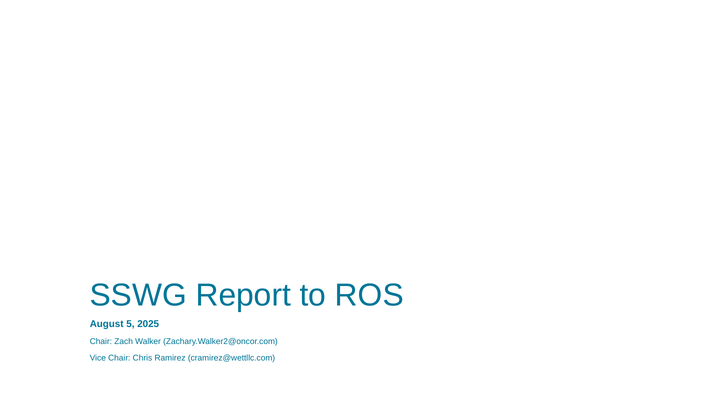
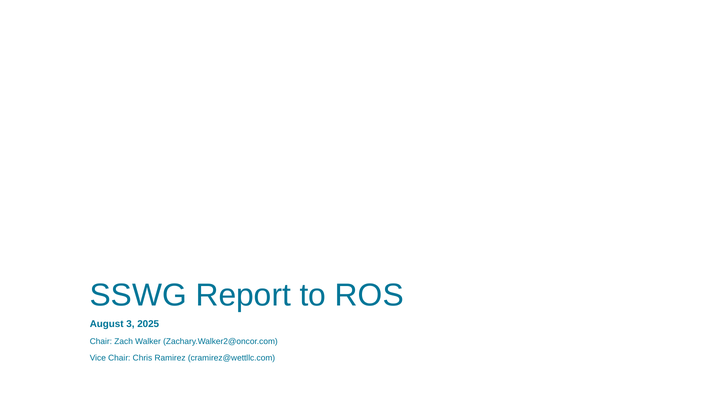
5: 5 -> 3 (130, 324)
